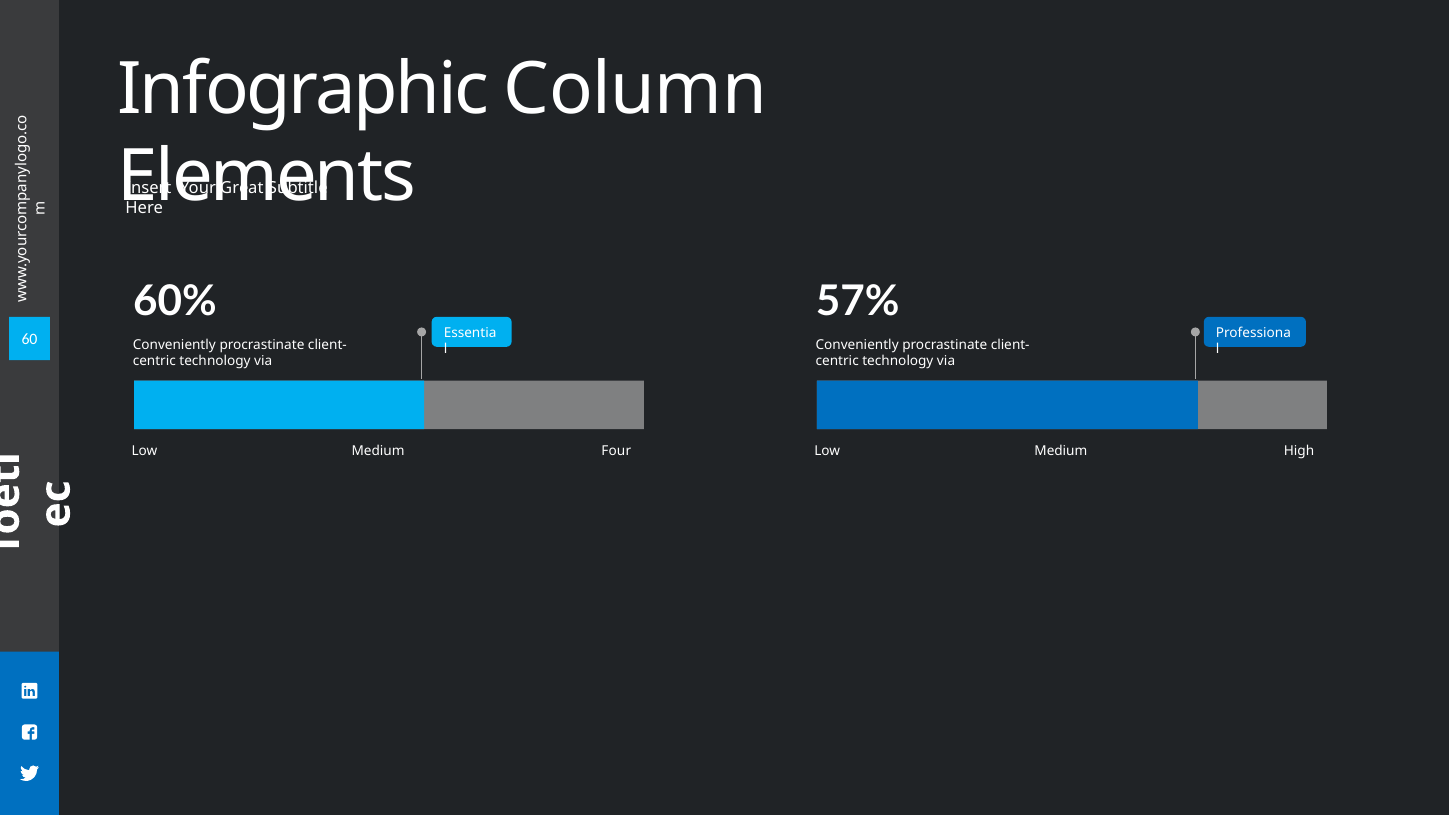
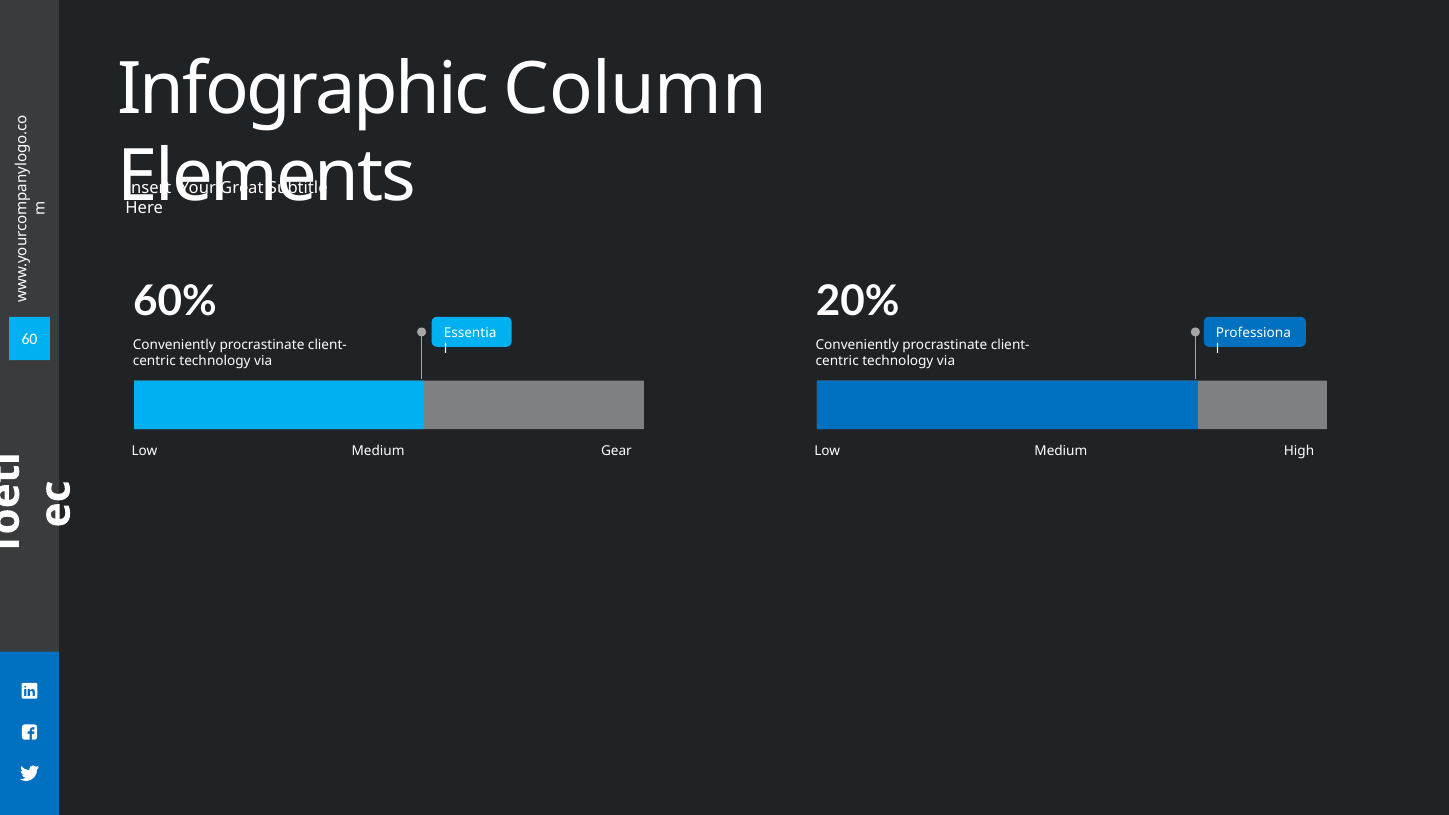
57%: 57% -> 20% (858, 302)
Four: Four -> Gear (616, 451)
